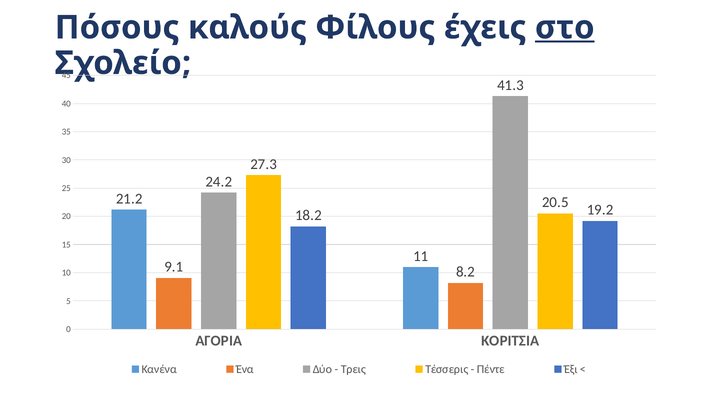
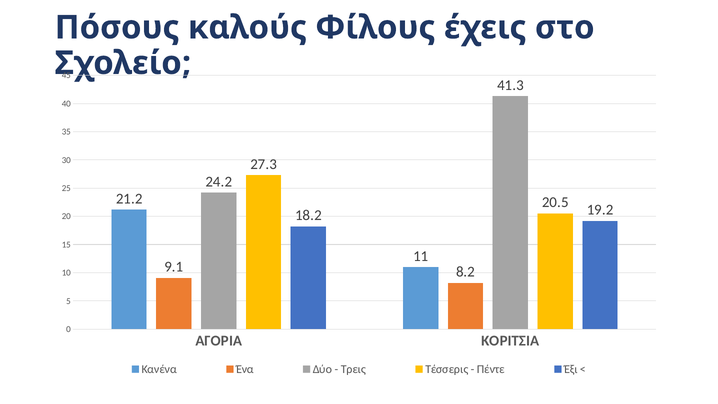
στο underline: present -> none (565, 28)
